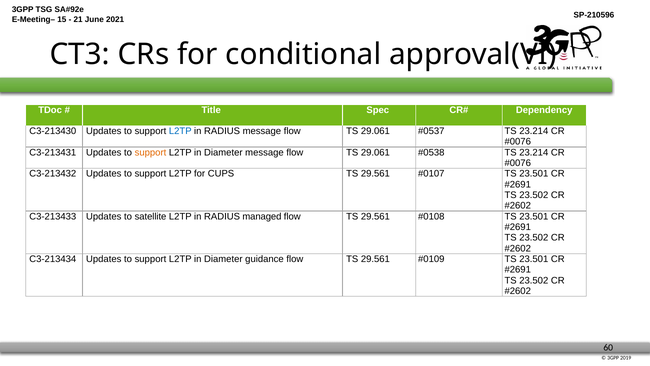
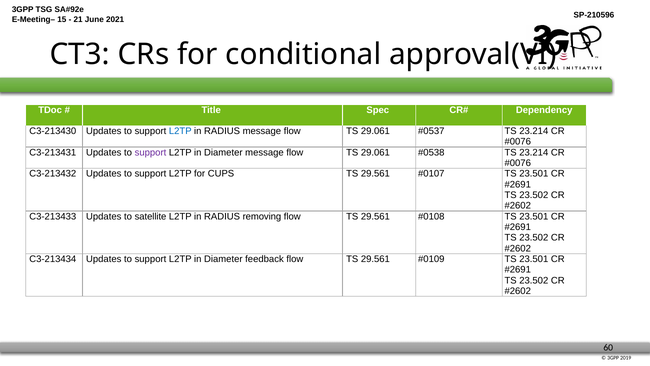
support colour: orange -> purple (150, 152)
managed: managed -> removing (262, 216)
guidance: guidance -> feedback (264, 259)
